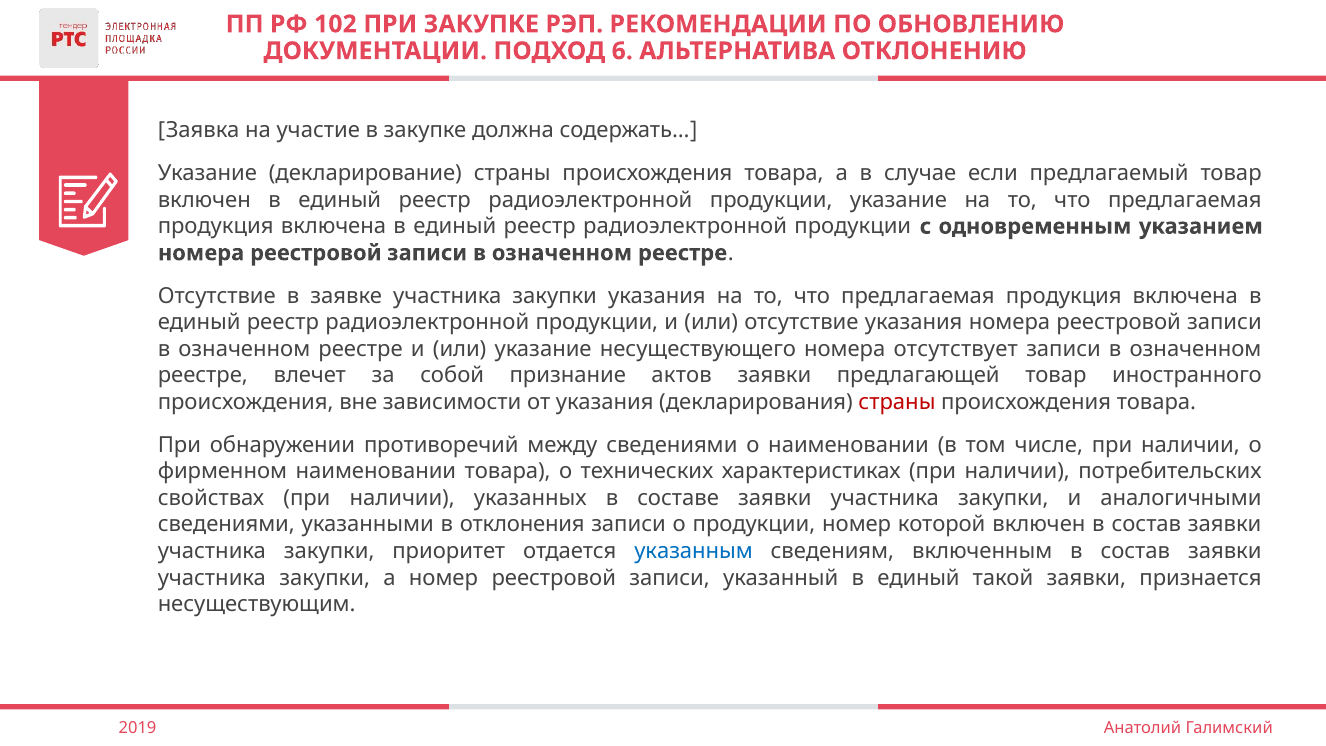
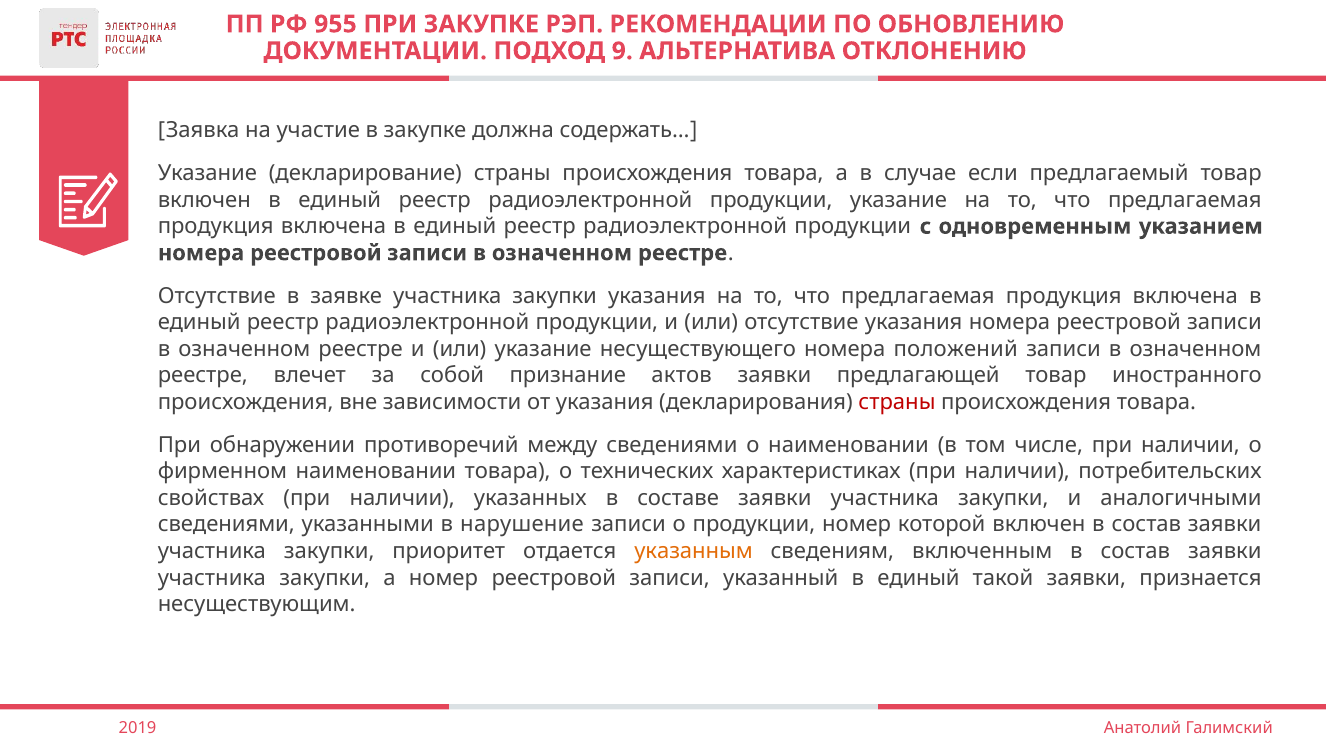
102: 102 -> 955 (335, 24)
6: 6 -> 9 (622, 51)
отсутствует: отсутствует -> положений (956, 349)
отклонения: отклонения -> нарушение (522, 525)
указанным colour: blue -> orange (694, 551)
